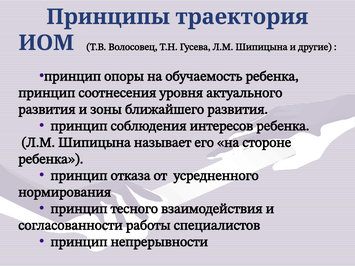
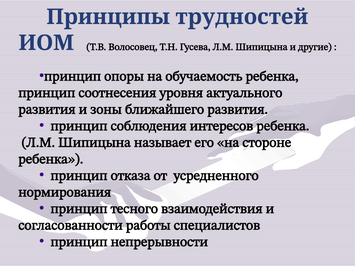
траектория: траектория -> трудностей (242, 17)
